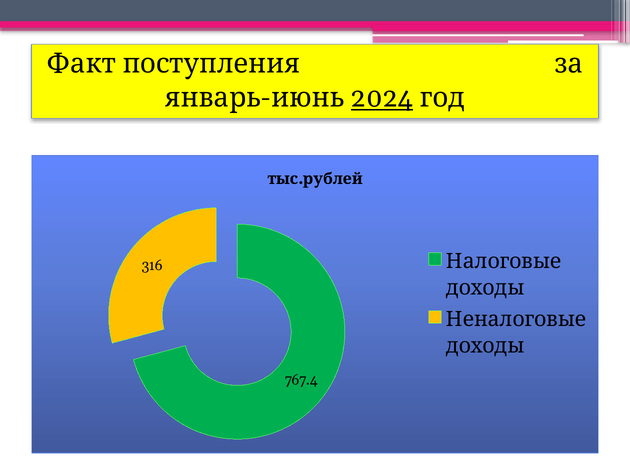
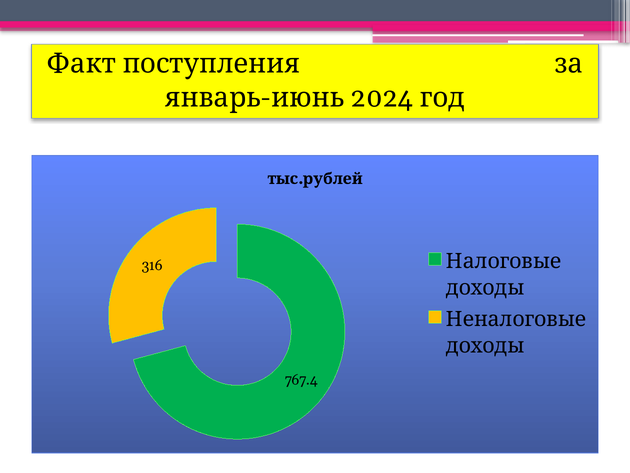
2024 underline: present -> none (382, 98)
